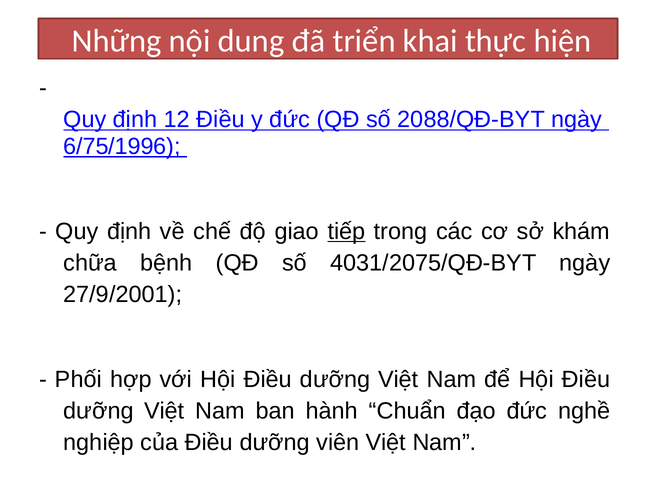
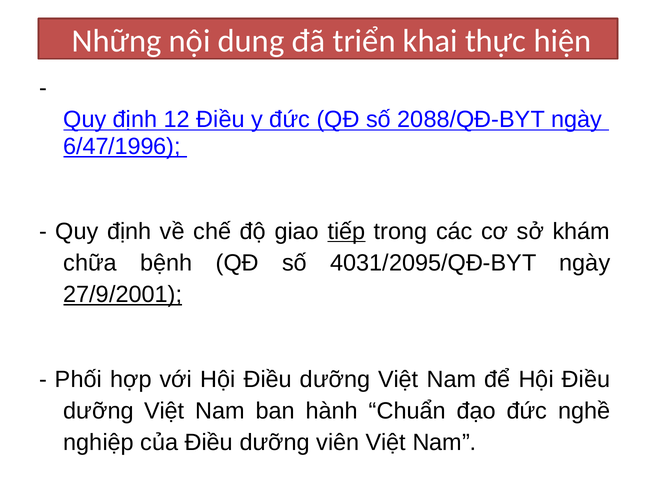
6/75/1996: 6/75/1996 -> 6/47/1996 (122, 146)
4031/2075/QĐ-BYT: 4031/2075/QĐ-BYT -> 4031/2095/QĐ-BYT (433, 263)
27/9/2001 underline: none -> present (123, 294)
